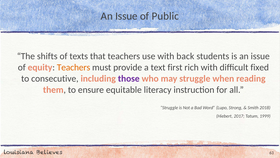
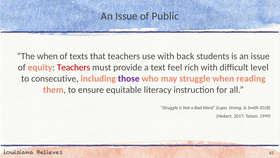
The shifts: shifts -> when (47, 56)
Teachers colour: orange -> red (74, 67)
first: first -> feel (175, 67)
fixed: fixed -> level (260, 67)
